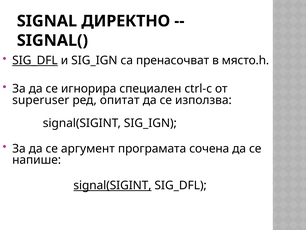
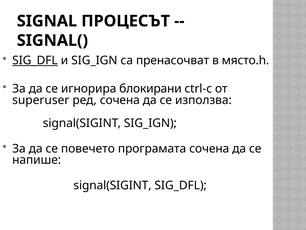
ДИРЕКТНО: ДИРЕКТНО -> ПРОЦЕСЪТ (126, 21)
специален: специален -> блокирани (150, 89)
ред опитат: опитат -> сочена (120, 100)
аргумент: аргумент -> повечето (88, 148)
signal(SIGINT underline: present -> none (112, 185)
